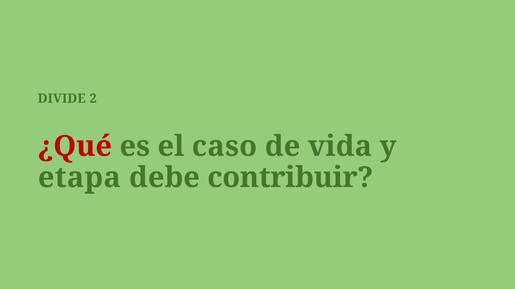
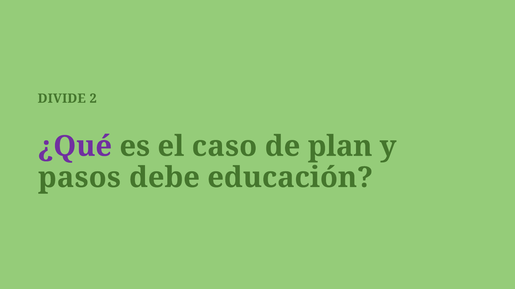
¿Qué colour: red -> purple (75, 147)
vida: vida -> plan (340, 147)
etapa: etapa -> pasos (79, 178)
contribuir: contribuir -> educación (290, 178)
